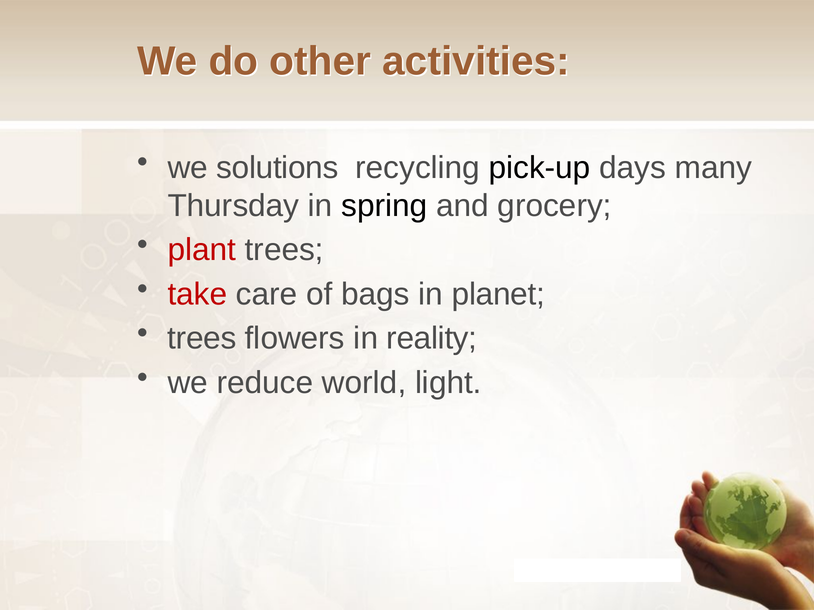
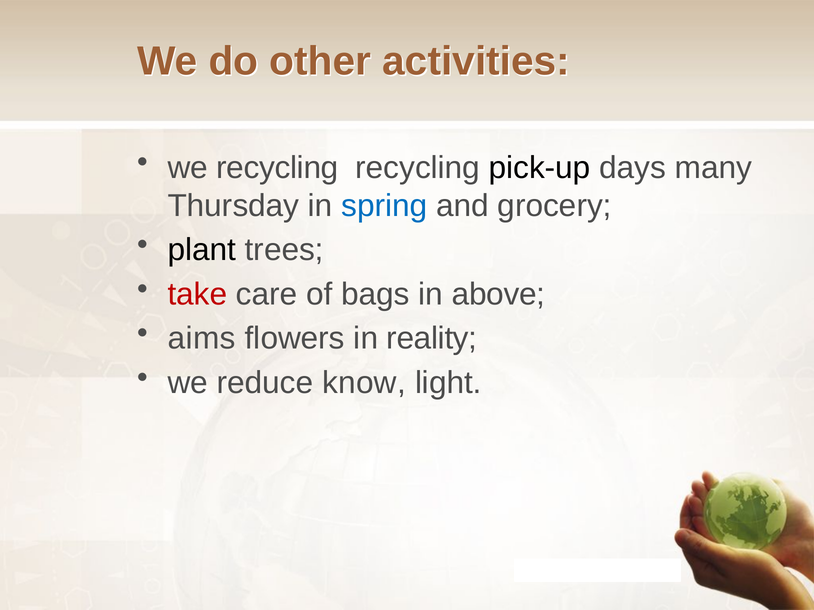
we solutions: solutions -> recycling (277, 168)
spring colour: black -> blue (384, 206)
plant colour: red -> black (202, 250)
planet: planet -> above (498, 294)
trees: trees -> aims (202, 339)
world: world -> know (364, 383)
